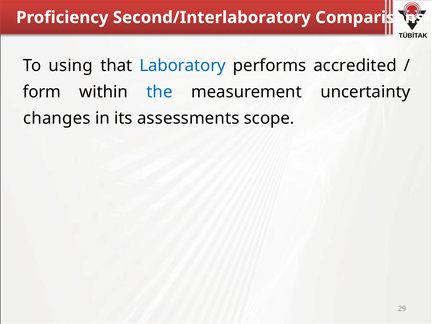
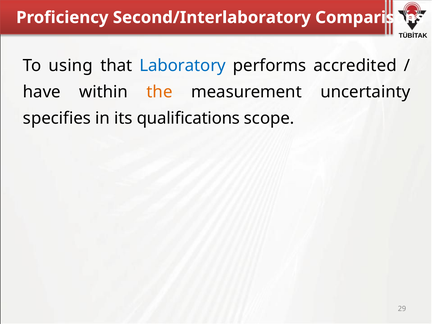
form: form -> have (42, 92)
the colour: blue -> orange (160, 92)
changes: changes -> specifies (57, 118)
assessments: assessments -> qualifications (188, 118)
